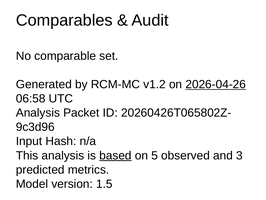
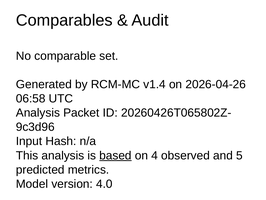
v1.2: v1.2 -> v1.4 (155, 84)
2026-04-26 underline: present -> none (216, 84)
5: 5 -> 4 (155, 155)
3: 3 -> 5 (239, 155)
1.5: 1.5 -> 4.0 (104, 183)
